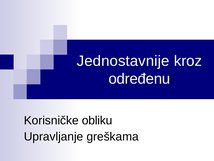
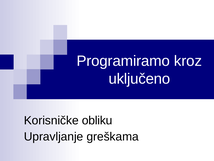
Jednostavnije: Jednostavnije -> Programiramo (123, 61)
određenu: određenu -> uključeno (139, 79)
